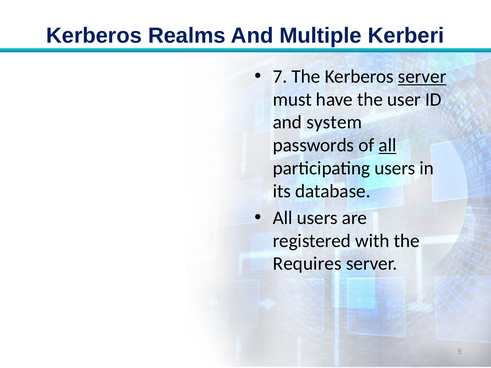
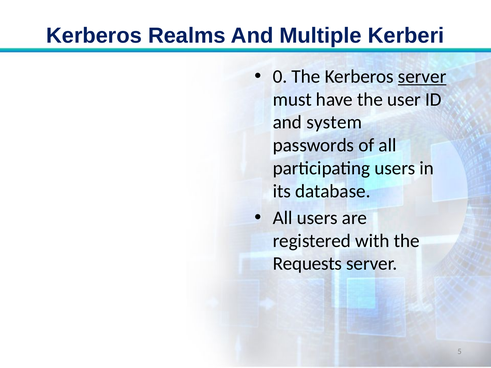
7: 7 -> 0 (280, 77)
all underline: present -> none (388, 145)
Requires: Requires -> Requests (307, 264)
